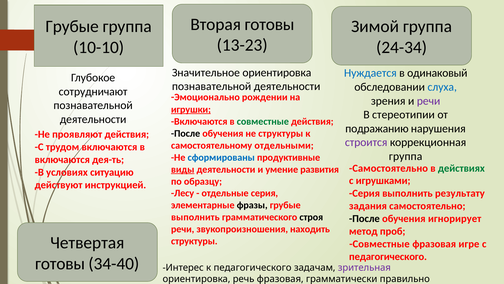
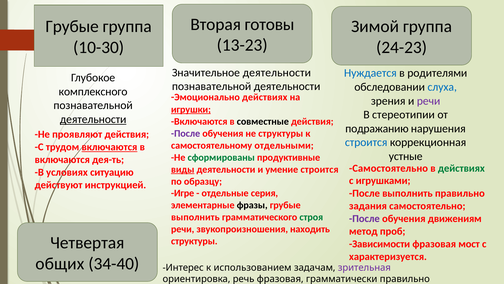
10-10: 10-10 -> 10-30 (99, 47)
24-34: 24-34 -> 24-23 (402, 47)
Значительное ориентировка: ориентировка -> деятельности (277, 72)
одинаковый: одинаковый -> родителями (437, 73)
сотрудничают: сотрудничают -> комплексного (93, 91)
Эмоционально рождении: рождении -> действиях (265, 97)
деятельности underline: none -> present (93, 119)
совместные colour: green -> black (263, 121)
После colour: black -> purple (186, 133)
строится colour: purple -> blue (366, 142)
включаются underline: none -> present (109, 147)
группа: группа -> устные (406, 156)
сформированы colour: blue -> green (221, 157)
умение развития: развития -> строится (320, 169)
Серия: Серия -> После (364, 193)
выполнить результату: результату -> правильно (460, 193)
Лесу: Лесу -> Игре (183, 193)
строя colour: black -> green (311, 217)
После colour: black -> purple (364, 218)
игнорирует: игнорирует -> движениям (455, 218)
Совместные: Совместные -> Зависимости (380, 244)
игре: игре -> мост (469, 244)
педагогического: педагогического -> характеризуется (388, 256)
готовы: готовы -> общих (60, 263)
к педагогического: педагогического -> использованием (253, 267)
